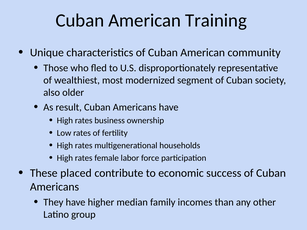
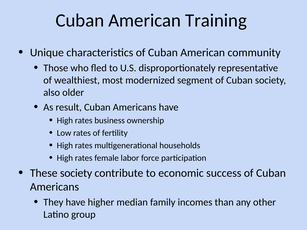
These placed: placed -> society (76, 173)
